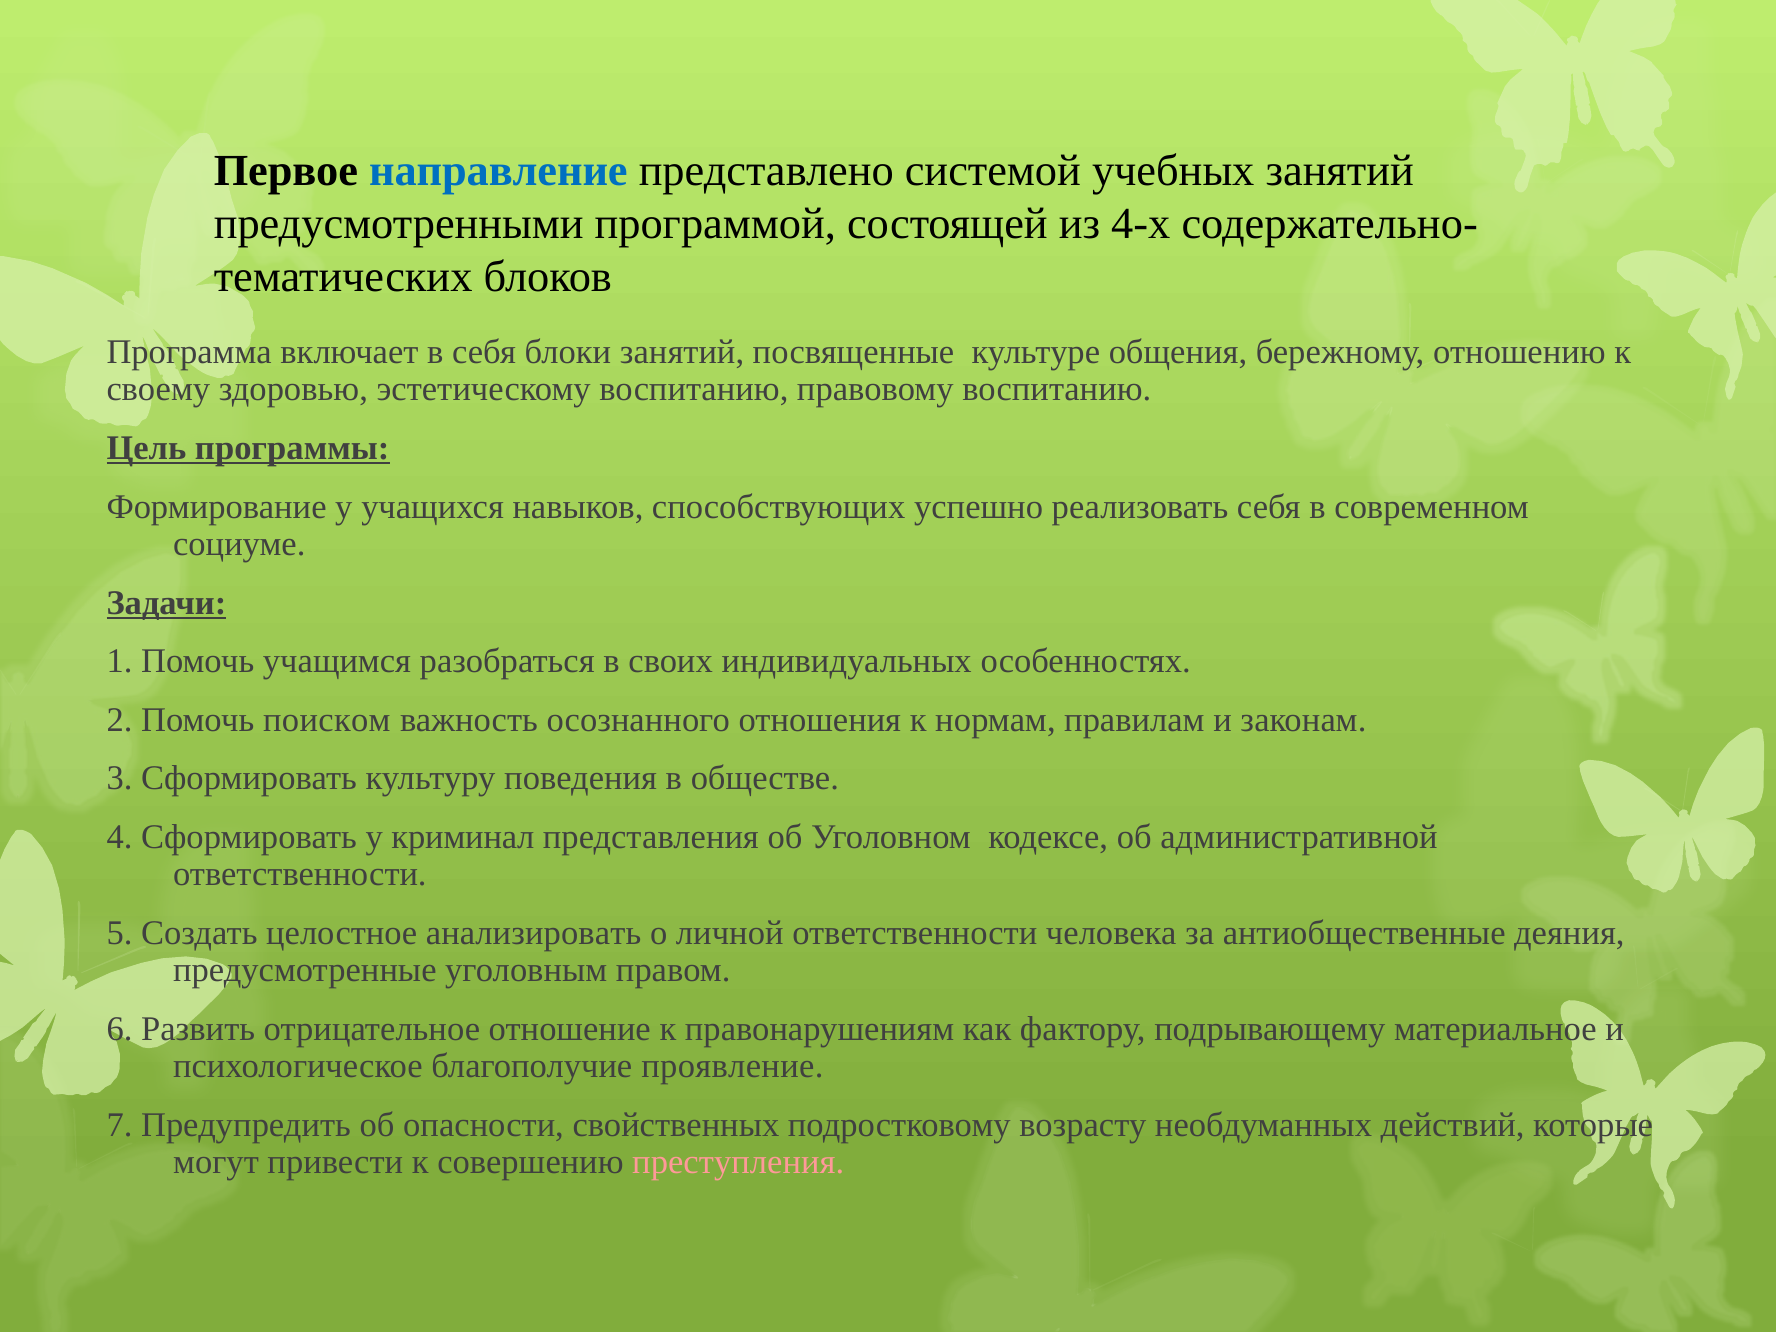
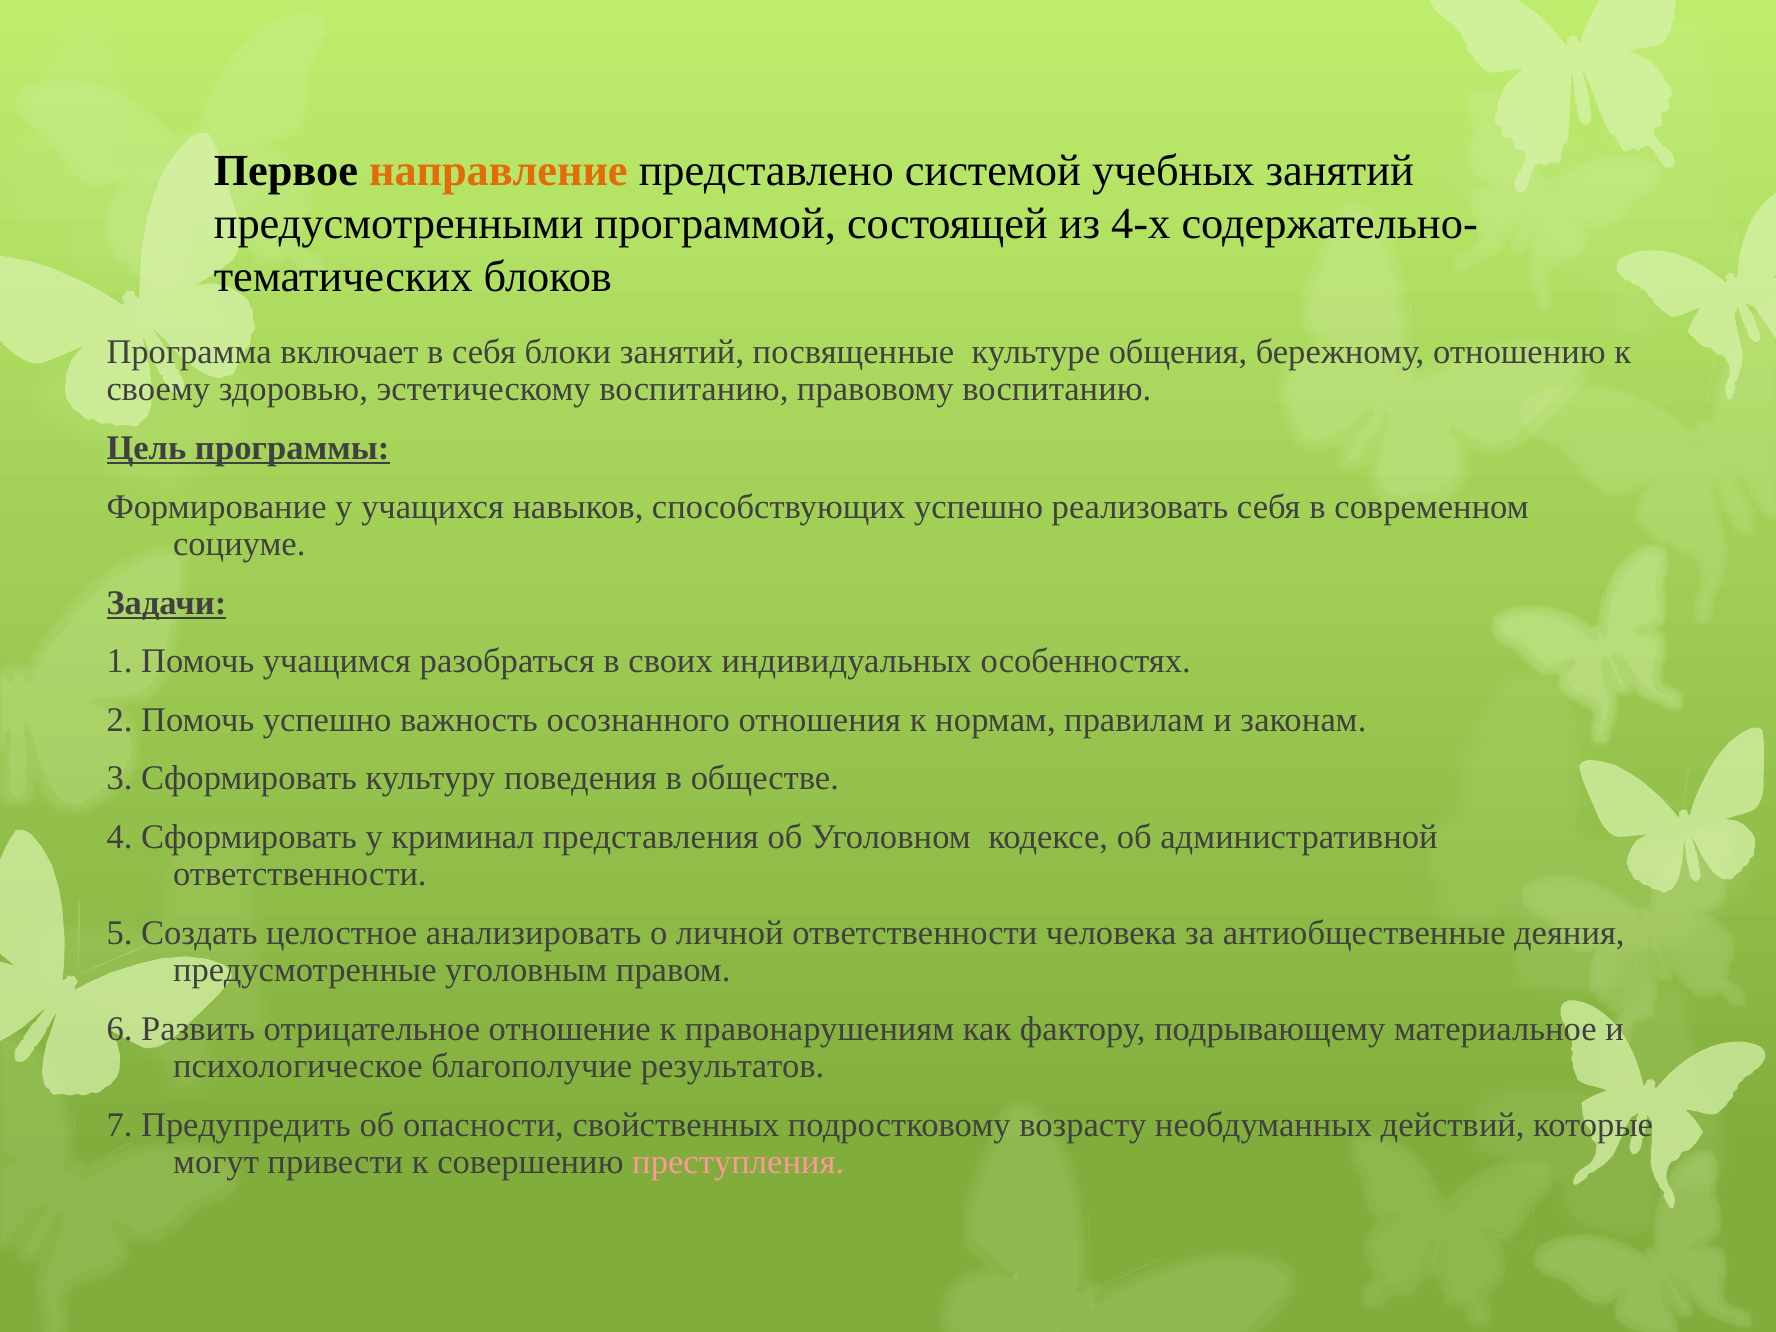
направление colour: blue -> orange (498, 171)
Помочь поиском: поиском -> успешно (327, 720)
проявление: проявление -> результатов (733, 1066)
